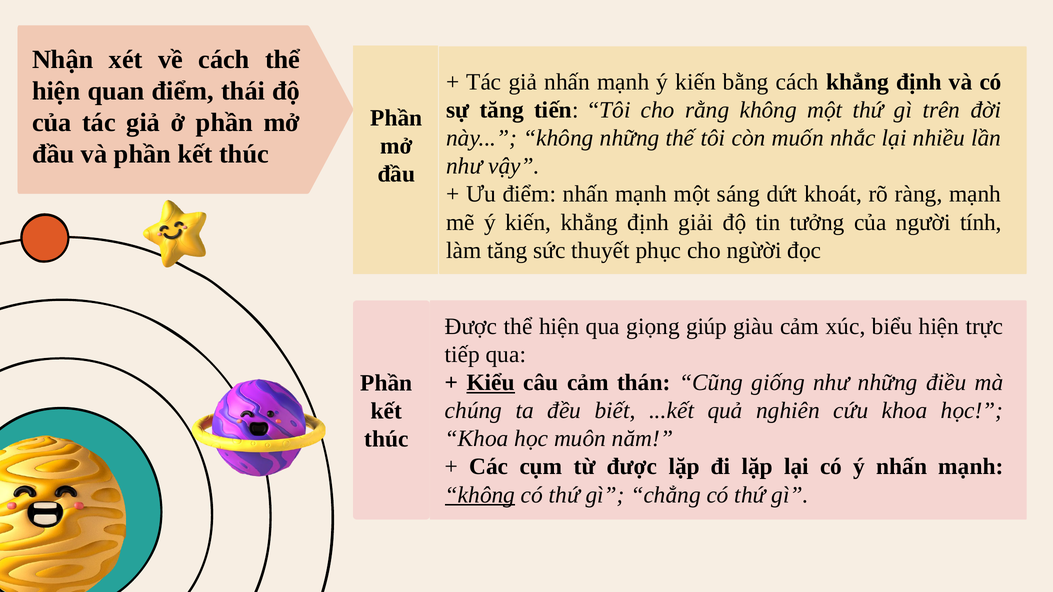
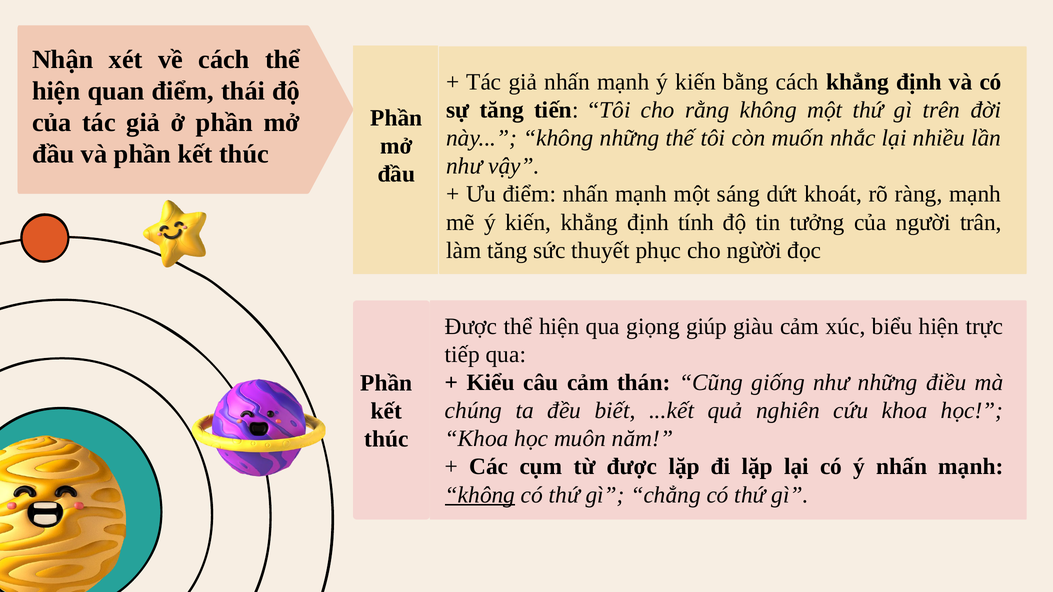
giải: giải -> tính (696, 222)
tính: tính -> trân (981, 222)
Kiểu underline: present -> none (491, 383)
